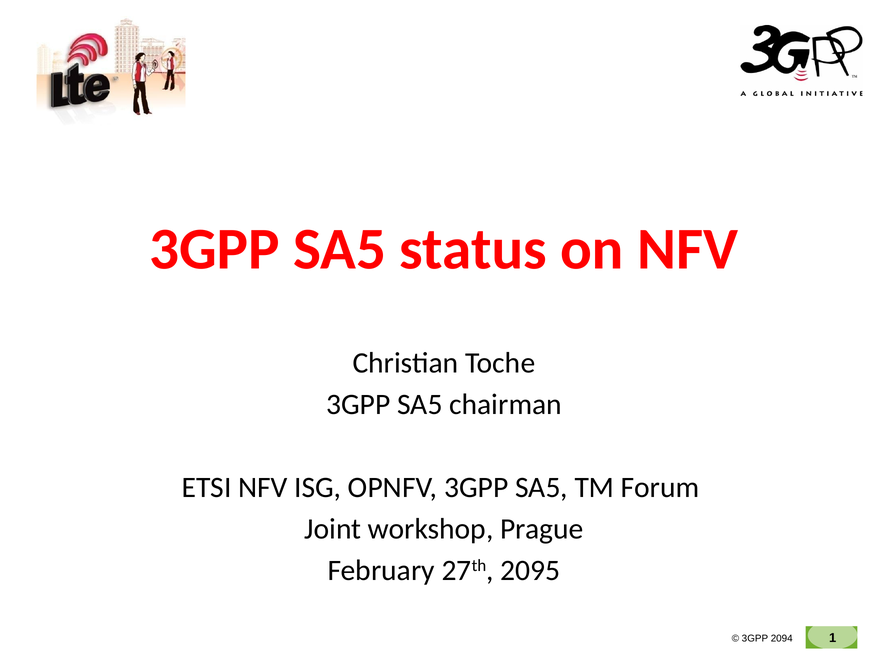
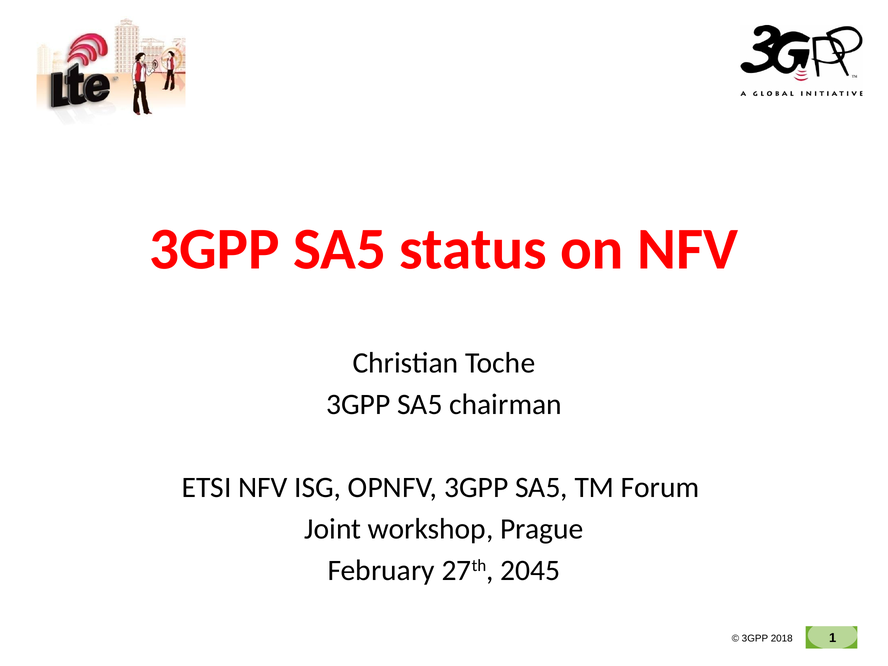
2095: 2095 -> 2045 (530, 570)
2094: 2094 -> 2018 (782, 638)
